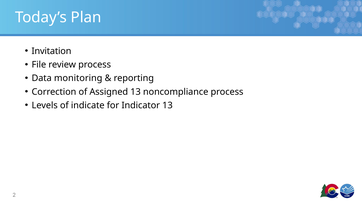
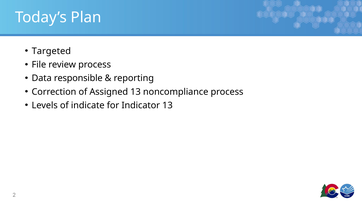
Invitation: Invitation -> Targeted (51, 51)
monitoring: monitoring -> responsible (78, 78)
